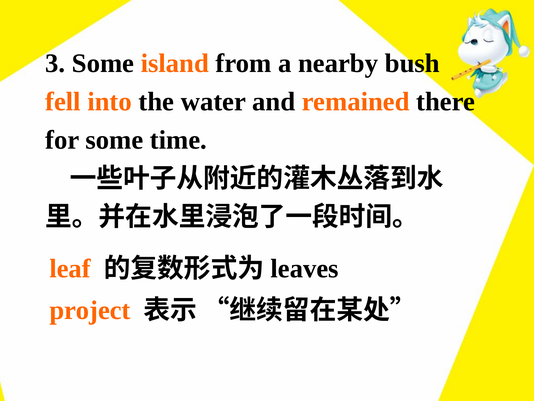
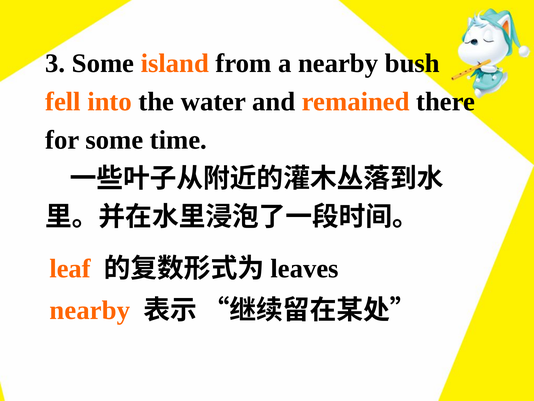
project: project -> nearby (90, 310)
